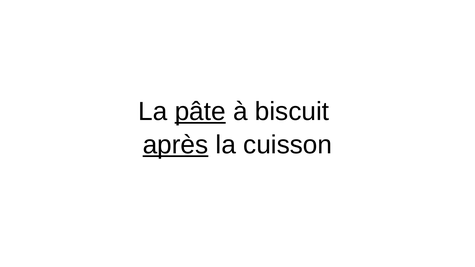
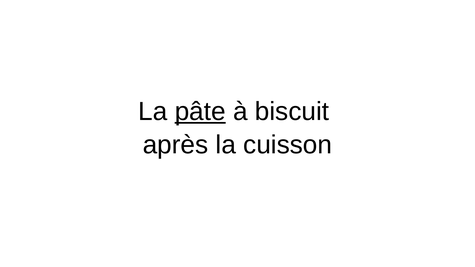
après underline: present -> none (175, 145)
